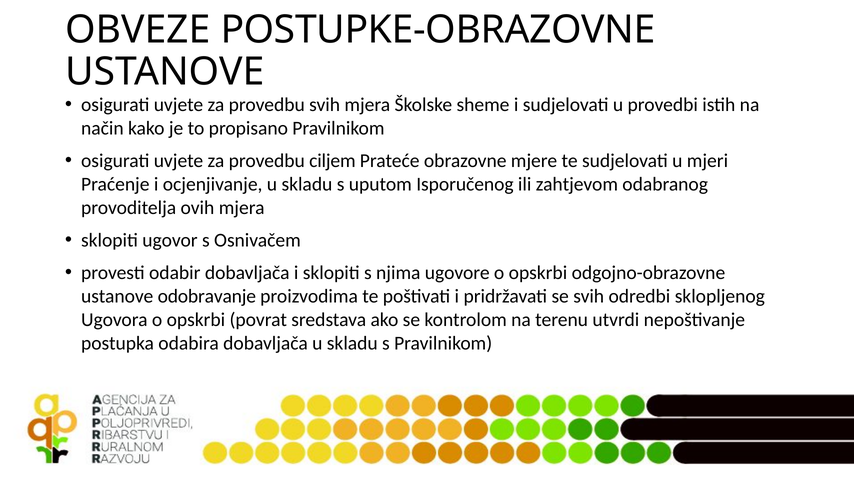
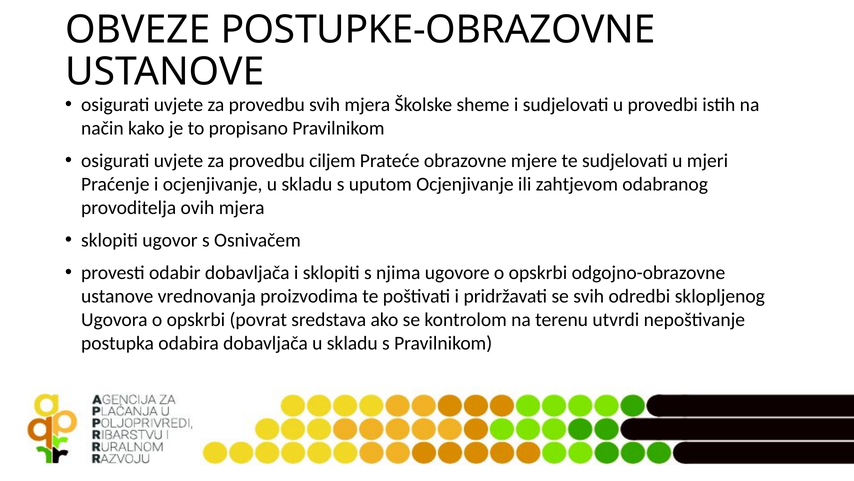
uputom Isporučenog: Isporučenog -> Ocjenjivanje (465, 184)
odobravanje: odobravanje -> vrednovanja (207, 296)
